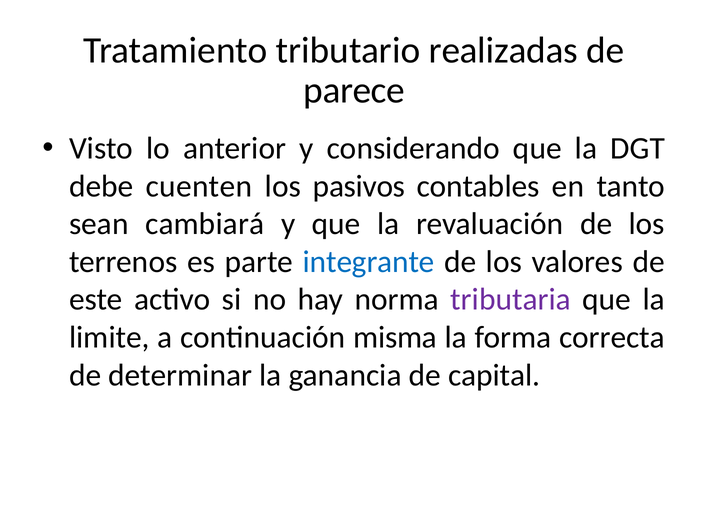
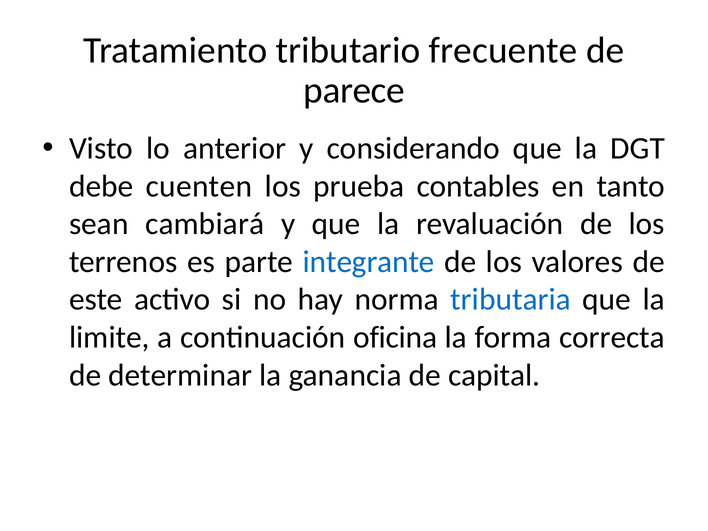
realizadas: realizadas -> frecuente (503, 50)
pasivos: pasivos -> prueba (359, 186)
tributaria colour: purple -> blue (511, 300)
misma: misma -> oficina (395, 337)
